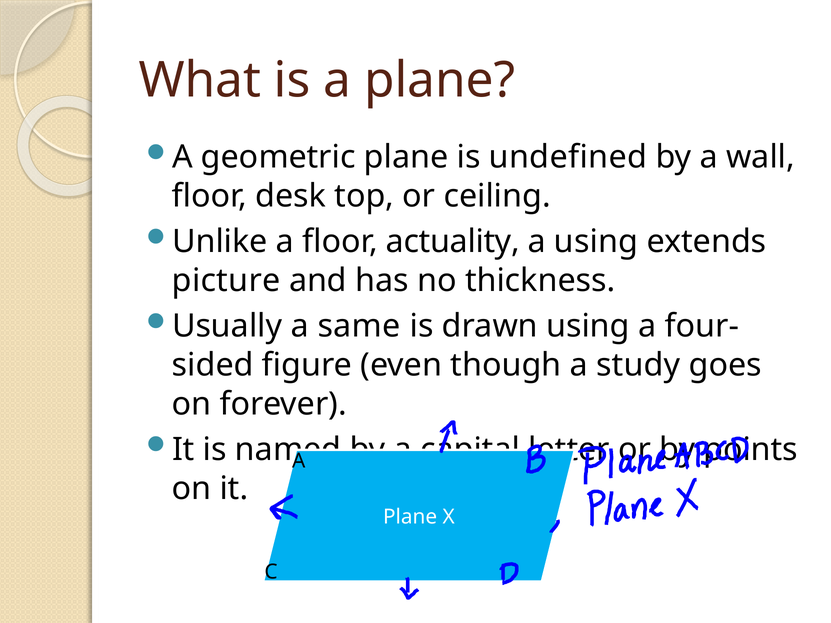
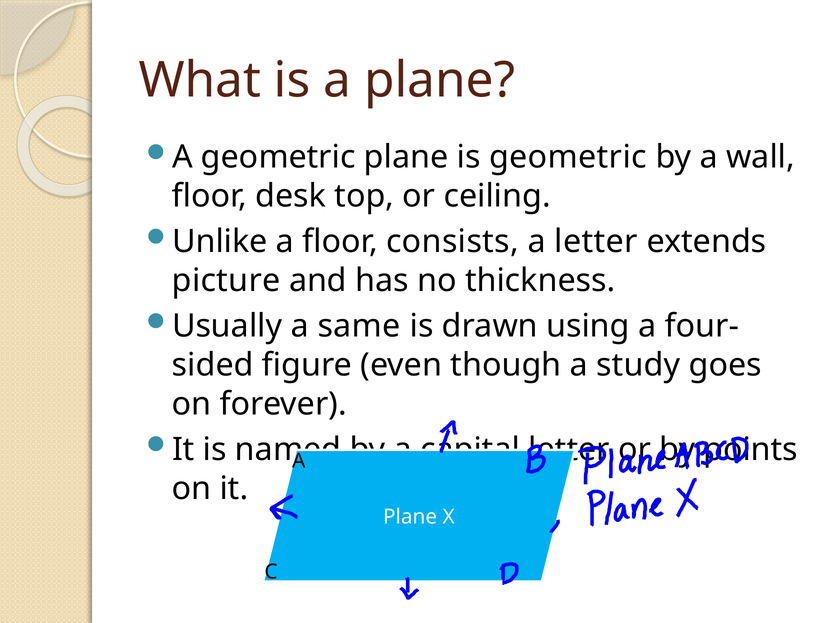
is undefined: undefined -> geometric (568, 157)
actuality: actuality -> consists (452, 242)
a using: using -> letter (596, 242)
